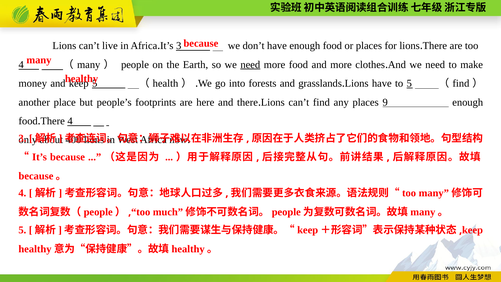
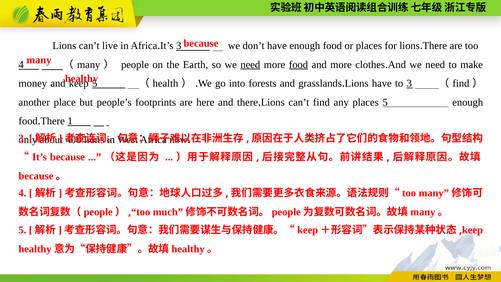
food underline: none -> present (298, 65)
to 5: 5 -> 3 (409, 83)
places 9: 9 -> 5 (385, 102)
4: 4 -> 1 (70, 121)
